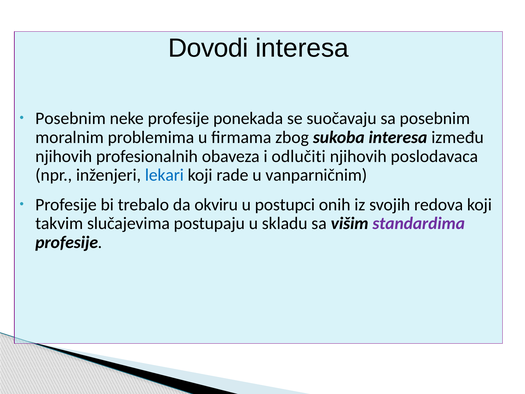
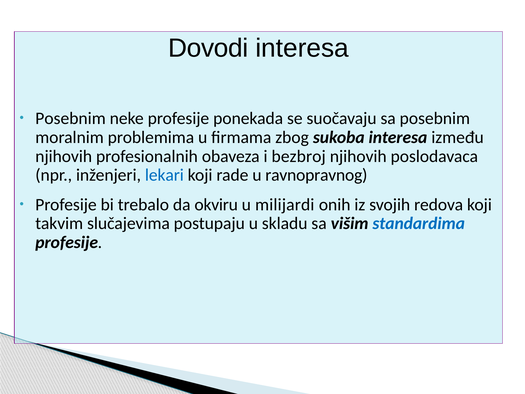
odlučiti: odlučiti -> bezbroj (299, 156)
vanparničnim: vanparničnim -> ravnopravnog (316, 175)
postupci: postupci -> milijardi (285, 204)
standardima colour: purple -> blue (419, 223)
